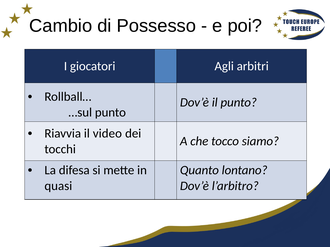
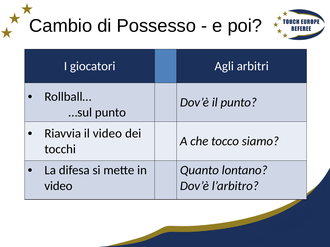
quasi: quasi -> video (58, 186)
